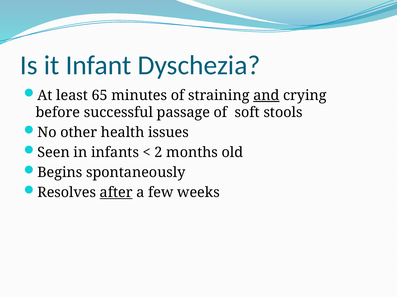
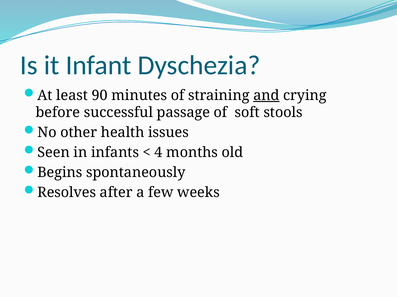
65: 65 -> 90 (100, 96)
2: 2 -> 4 (158, 153)
after underline: present -> none (116, 193)
